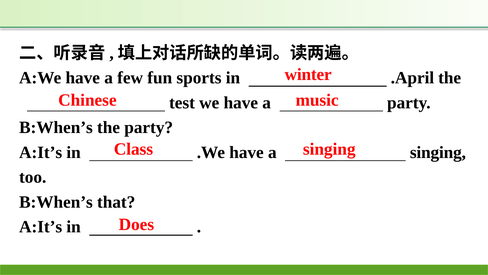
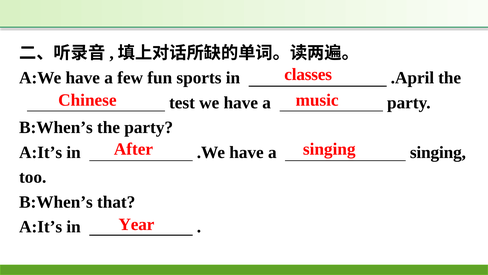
winter: winter -> classes (308, 74)
Class: Class -> After (133, 149)
Does: Does -> Year (136, 224)
